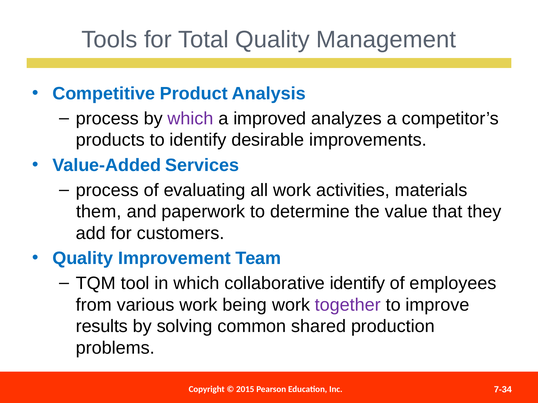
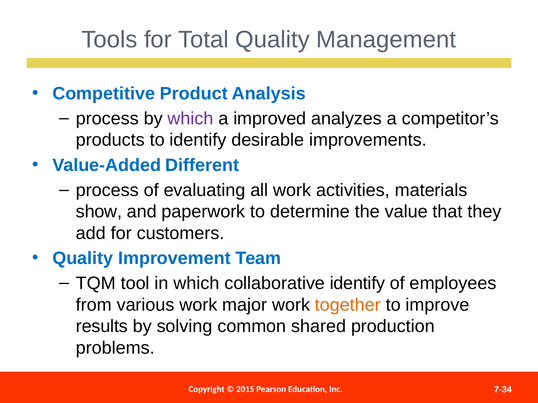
Services: Services -> Different (202, 165)
them: them -> show (99, 212)
being: being -> major (245, 305)
together colour: purple -> orange (348, 305)
